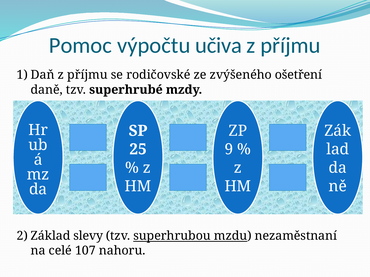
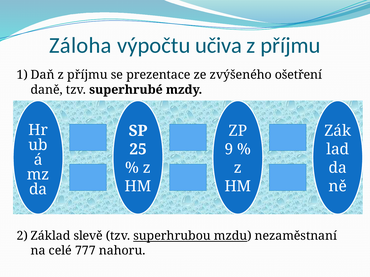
Pomoc: Pomoc -> Záloha (80, 45)
rodičovské: rodičovské -> prezentace (158, 75)
slevy: slevy -> slevě (88, 236)
107: 107 -> 777 (85, 251)
